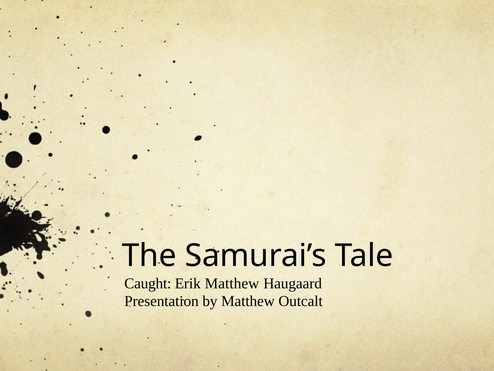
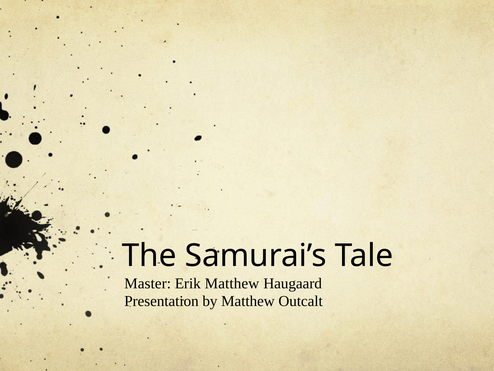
Caught: Caught -> Master (148, 283)
